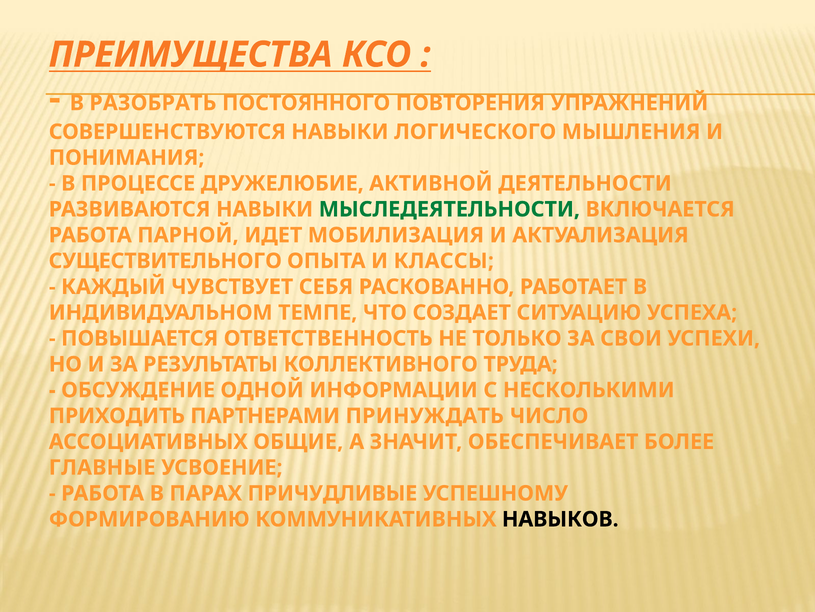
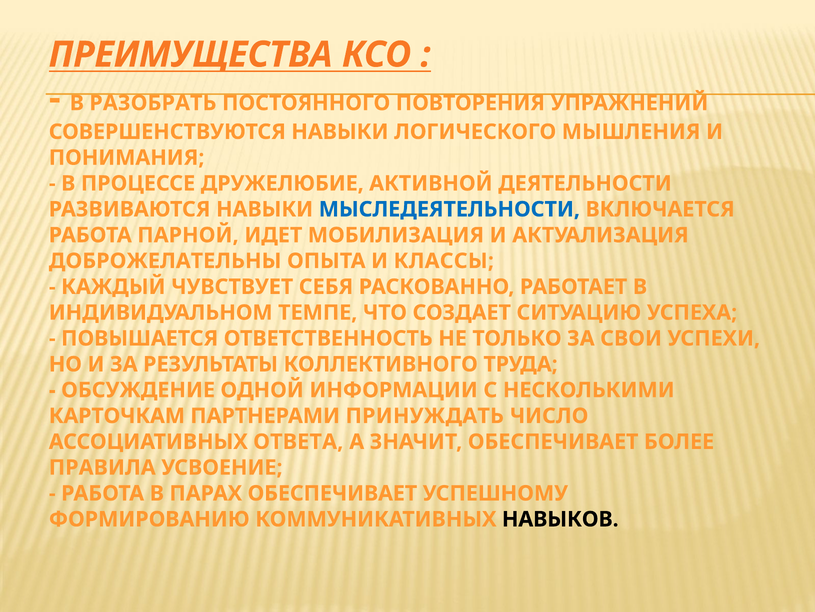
МЫСЛЕДЕЯТЕЛЬНОСТИ colour: green -> blue (449, 209)
СУЩЕСТВИТЕЛЬНОГО: СУЩЕСТВИТЕЛЬНОГО -> ДОБРОЖЕЛАТЕЛЬНЫ (165, 261)
ПРИХОДИТЬ: ПРИХОДИТЬ -> КАРТОЧКАМ (117, 415)
ОБЩИЕ: ОБЩИЕ -> ОТВЕТА (298, 441)
ГЛАВНЫЕ: ГЛАВНЫЕ -> ПРАВИЛА (102, 467)
ПАРАХ ПРИЧУДЛИВЫЕ: ПРИЧУДЛИВЫЕ -> ОБЕСПЕЧИВАЕТ (332, 493)
